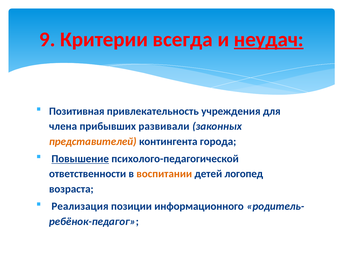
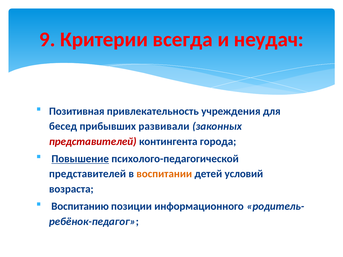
неудач underline: present -> none (269, 40)
члена: члена -> бесед (63, 126)
представителей colour: orange -> red (93, 142)
ответственности: ответственности -> представителей (88, 174)
логопед: логопед -> условий (244, 174)
Реализация: Реализация -> Воспитанию (80, 207)
